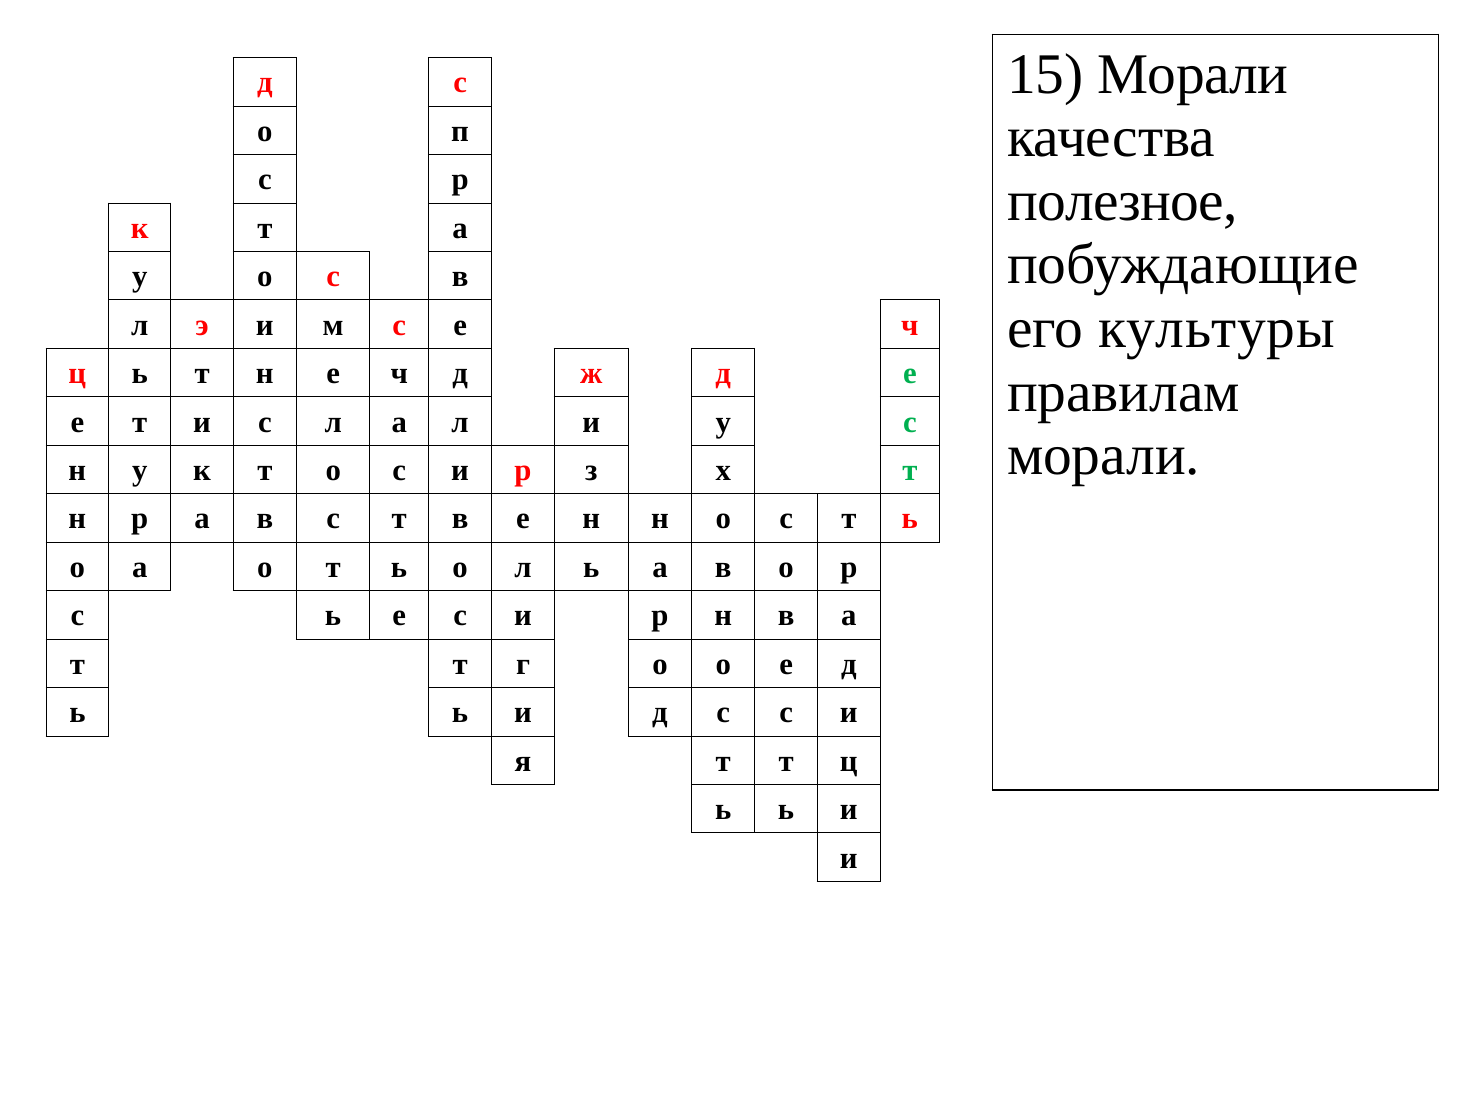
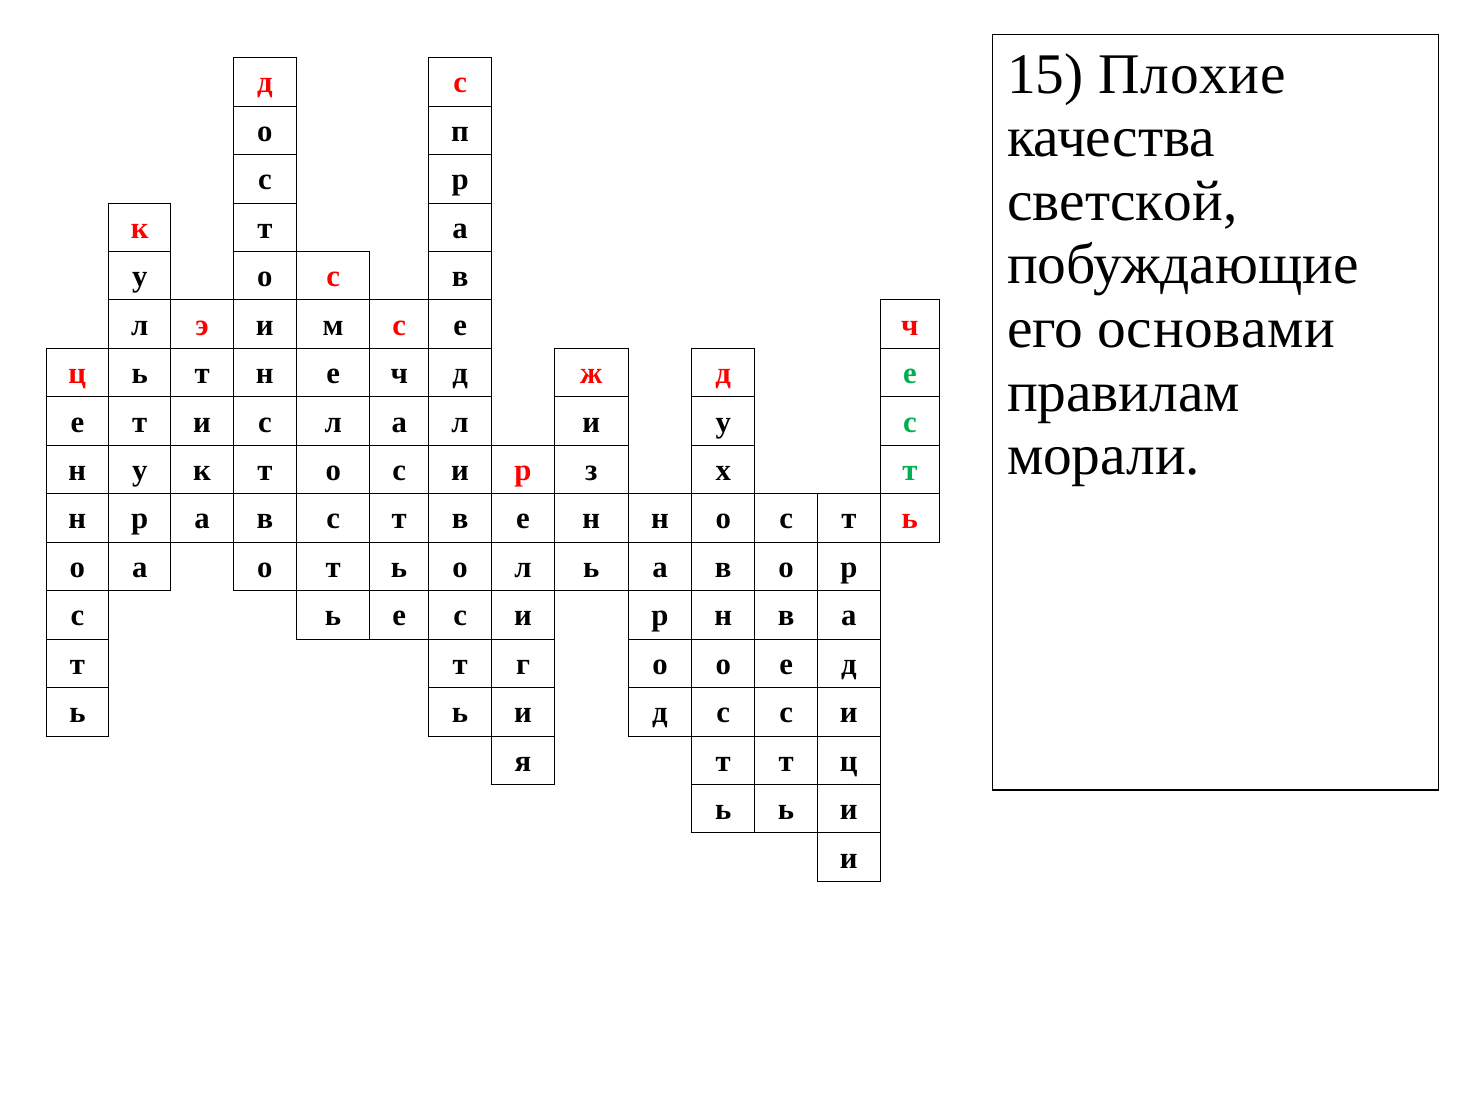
15 Морали: Морали -> Плохие (1192, 74)
полезное: полезное -> светской (1122, 201)
культуры: культуры -> основами (1216, 328)
